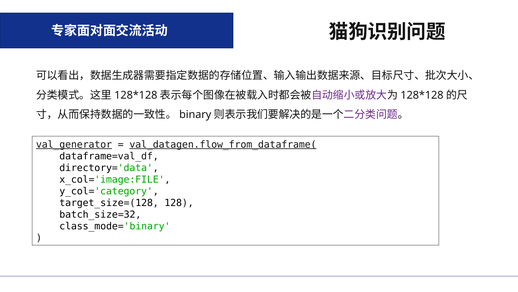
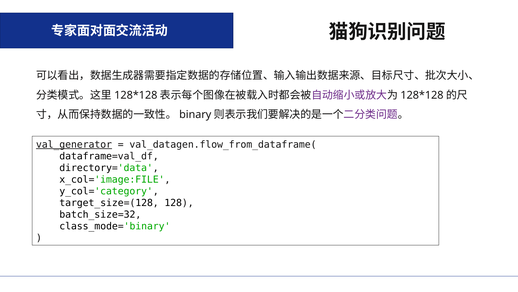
val_datagen.flow_from_dataframe( underline: present -> none (223, 144)
